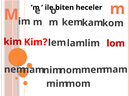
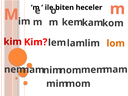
lom colour: red -> orange (116, 44)
